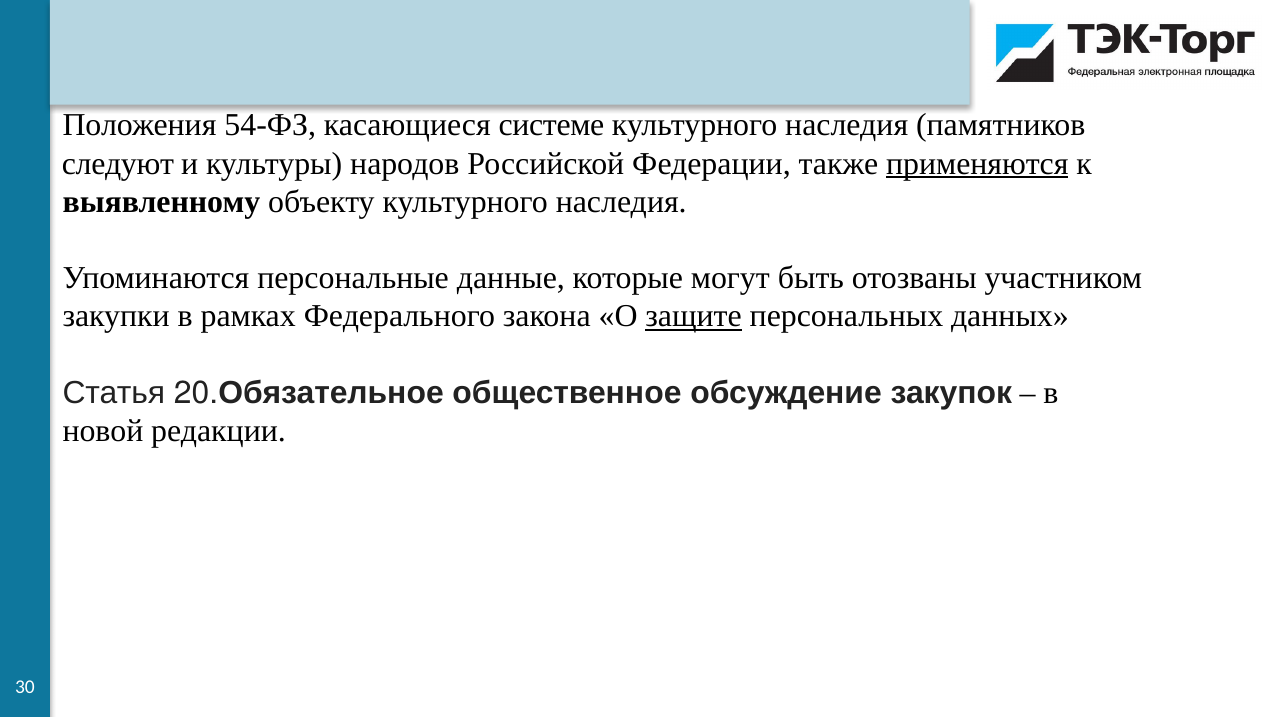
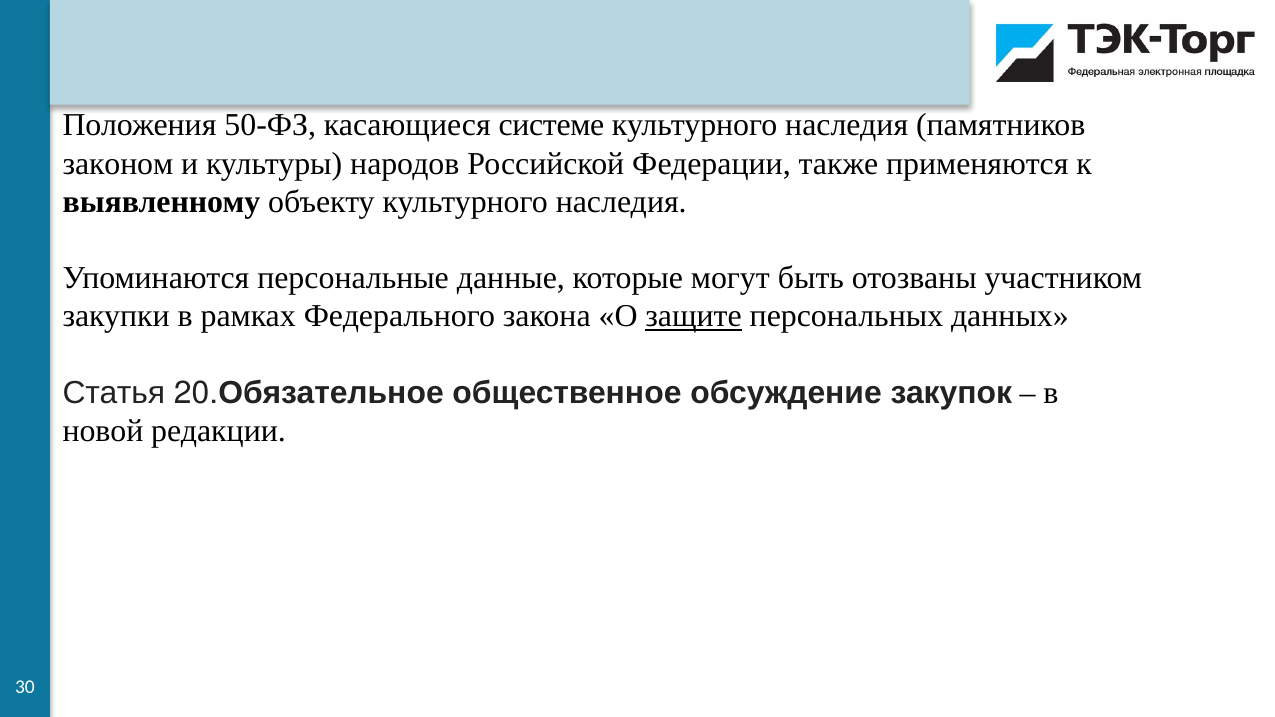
54-ФЗ: 54-ФЗ -> 50-ФЗ (270, 125)
следуют: следуют -> законом (118, 164)
применяются underline: present -> none (977, 164)
